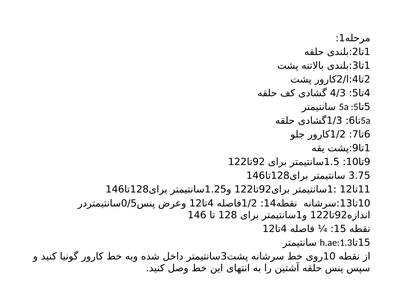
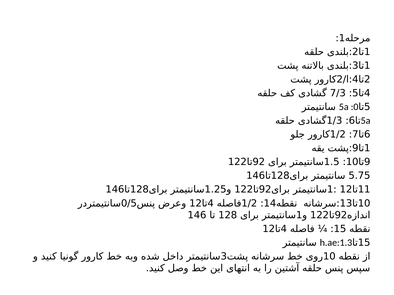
4/3: 4/3 -> 7/3 (338, 93)
:5: :5 -> :0 (355, 107)
3.75: 3.75 -> 5.75 (359, 176)
